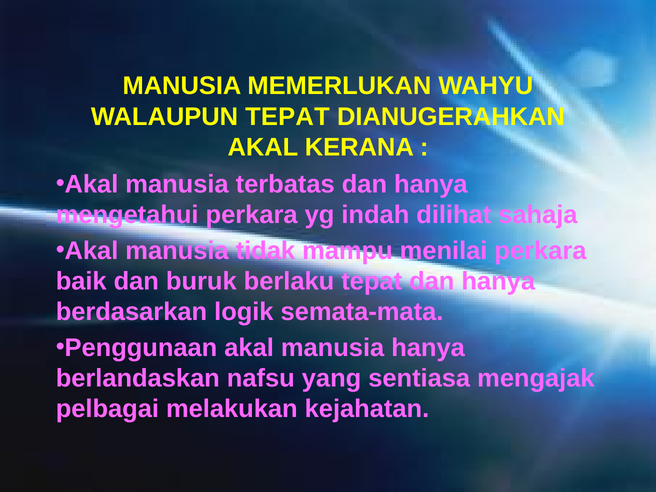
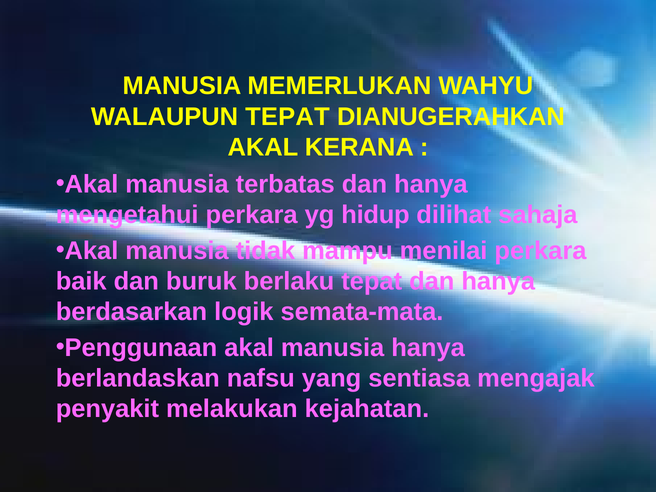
indah: indah -> hidup (375, 215)
pelbagai: pelbagai -> penyakit (107, 409)
